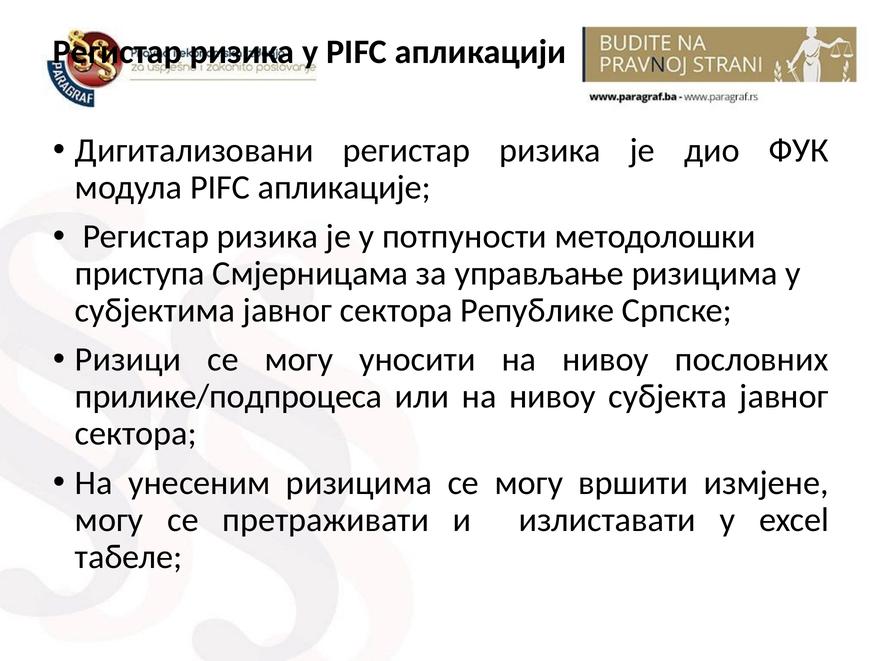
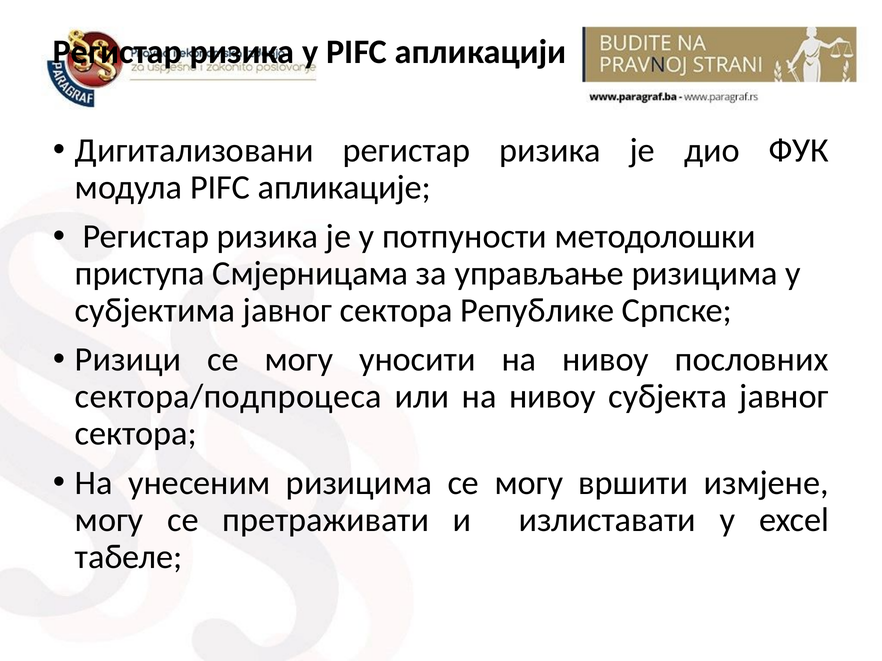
прилике/подпроцеса: прилике/подпроцеса -> сектора/подпроцеса (228, 397)
